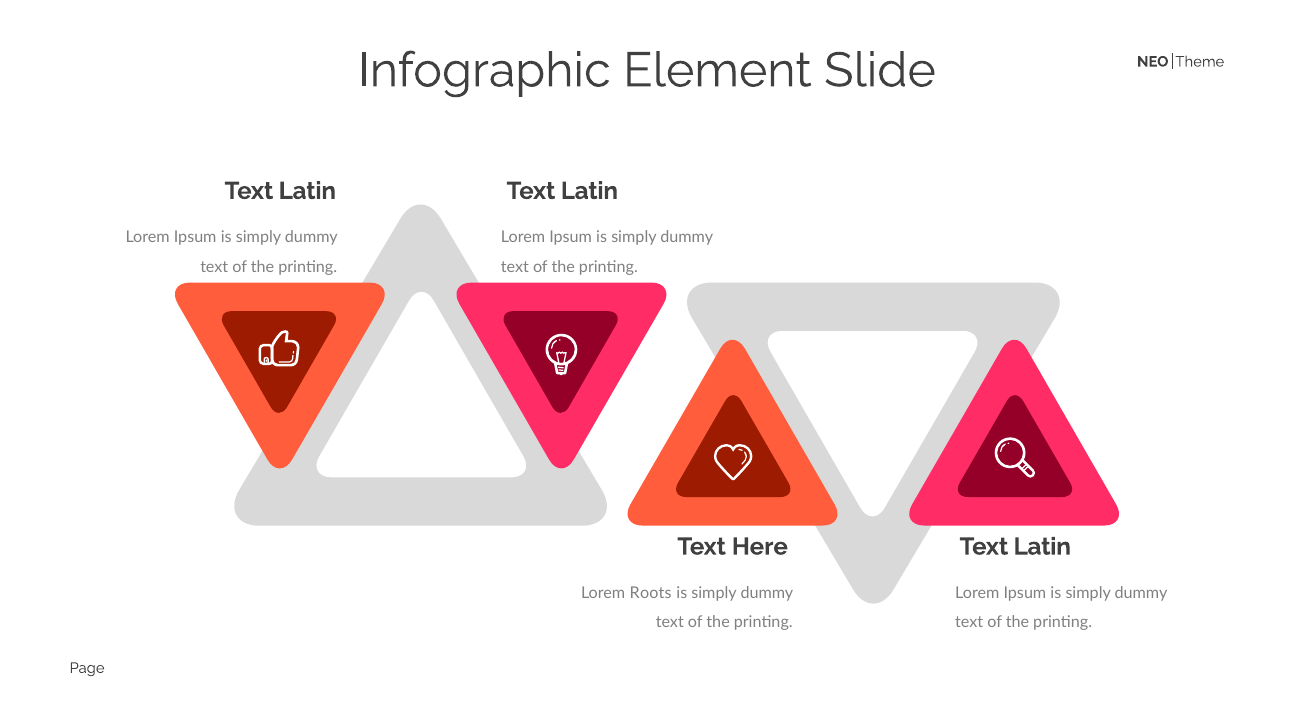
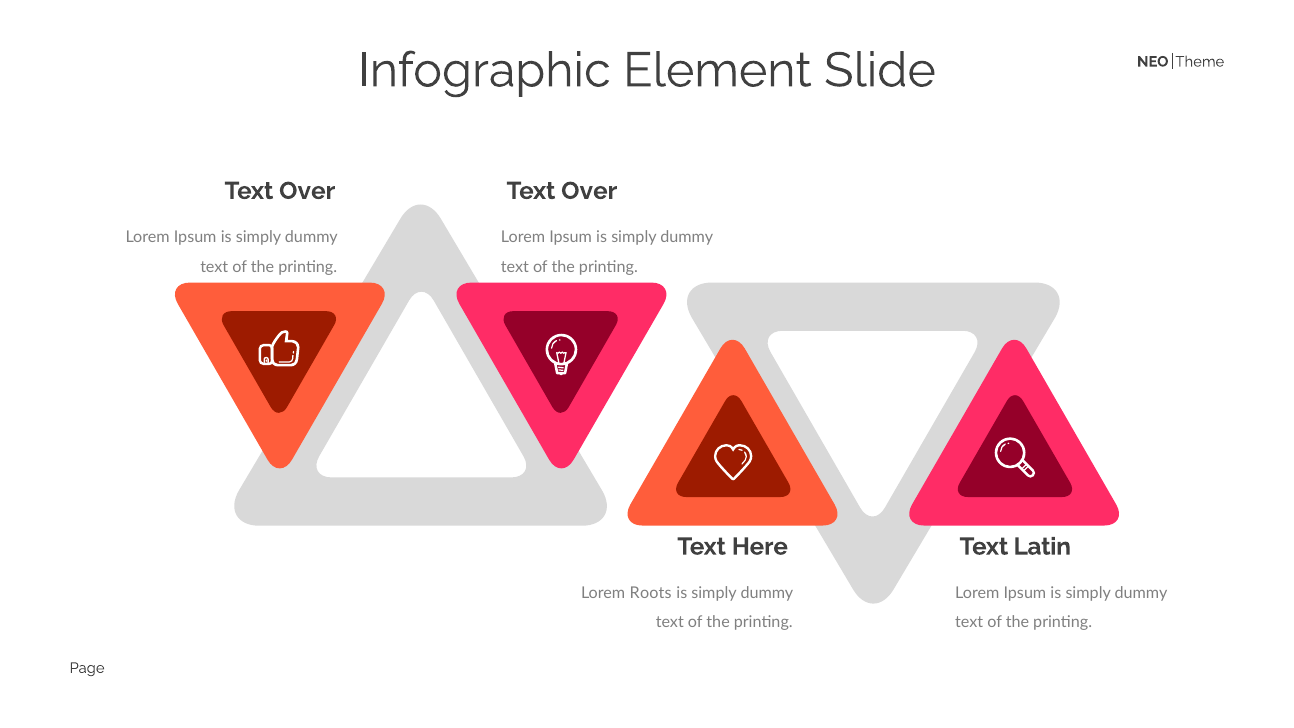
Latin: Latin -> Over (307, 191)
Latin: Latin -> Over (589, 191)
